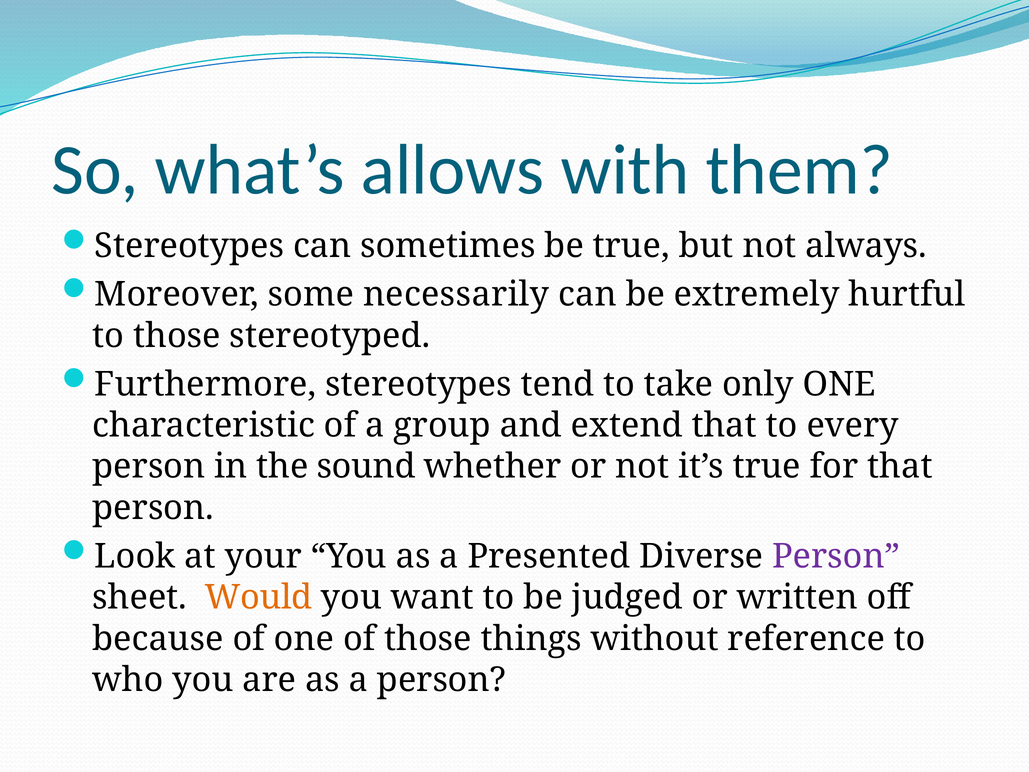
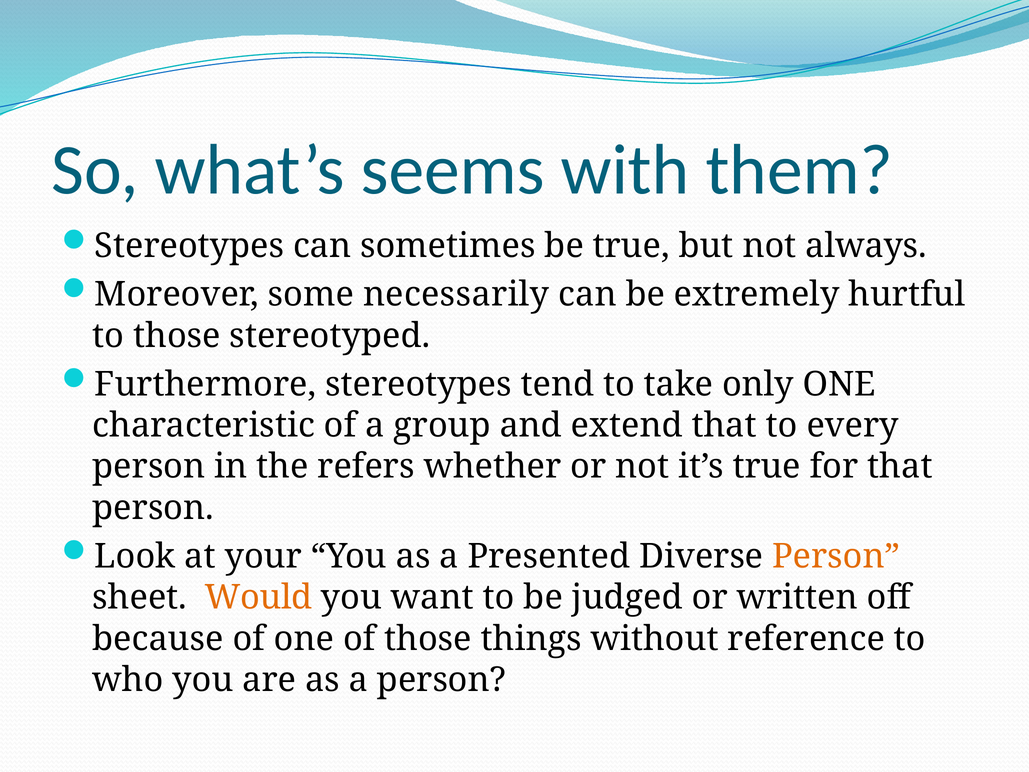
allows: allows -> seems (453, 170)
sound: sound -> refers (366, 466)
Person colour: purple -> orange (836, 556)
